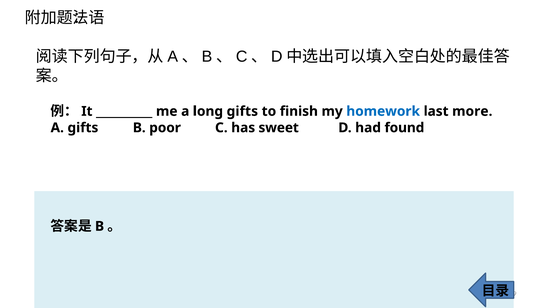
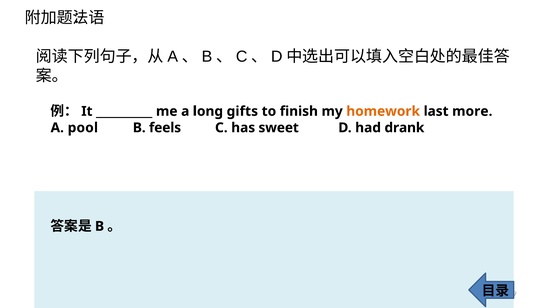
homework colour: blue -> orange (383, 111)
A gifts: gifts -> pool (83, 128)
poor: poor -> feels (165, 128)
found: found -> drank (404, 128)
